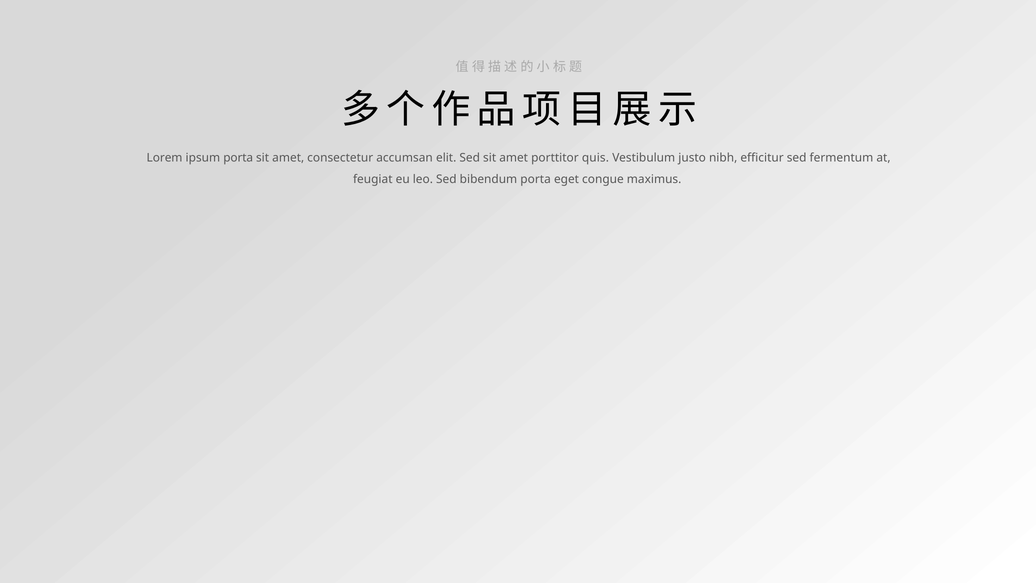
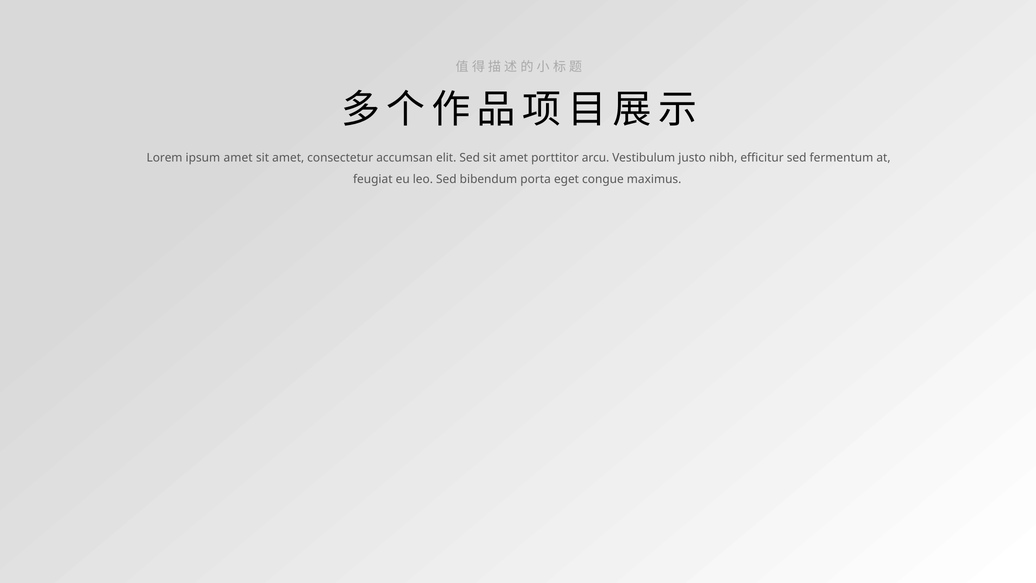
ipsum porta: porta -> amet (238, 158)
quis: quis -> arcu (596, 158)
